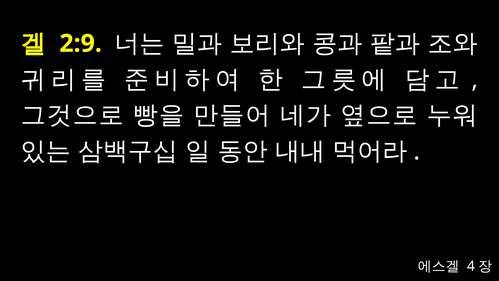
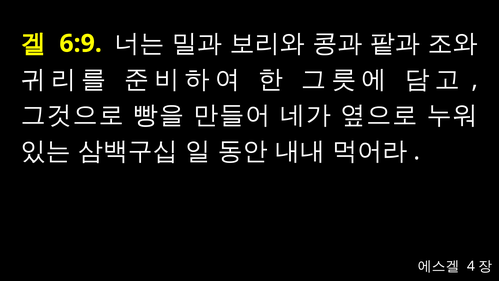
2:9: 2:9 -> 6:9 (81, 43)
